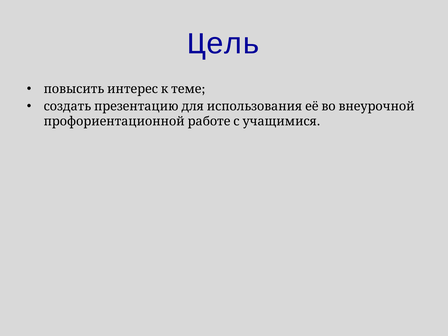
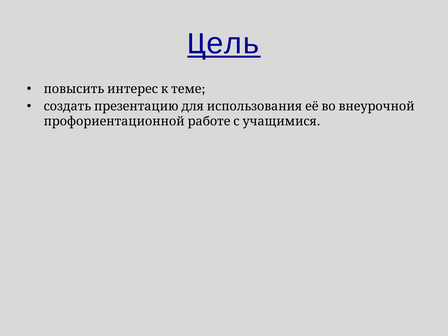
Цель underline: none -> present (224, 44)
